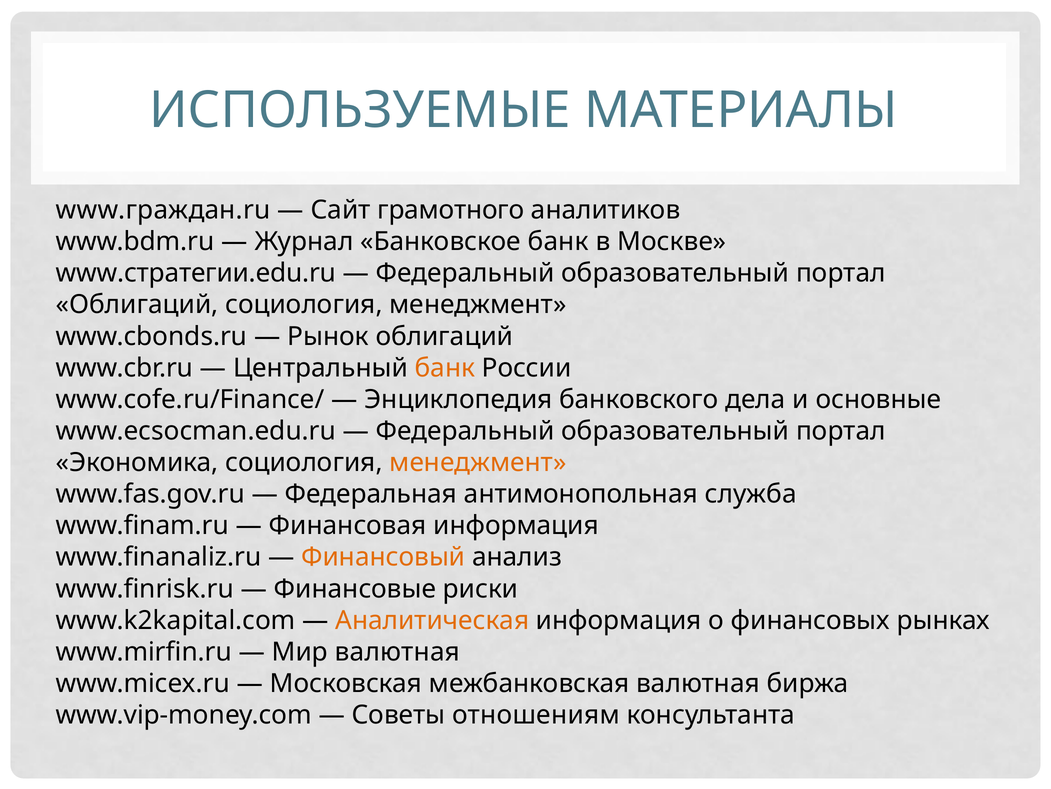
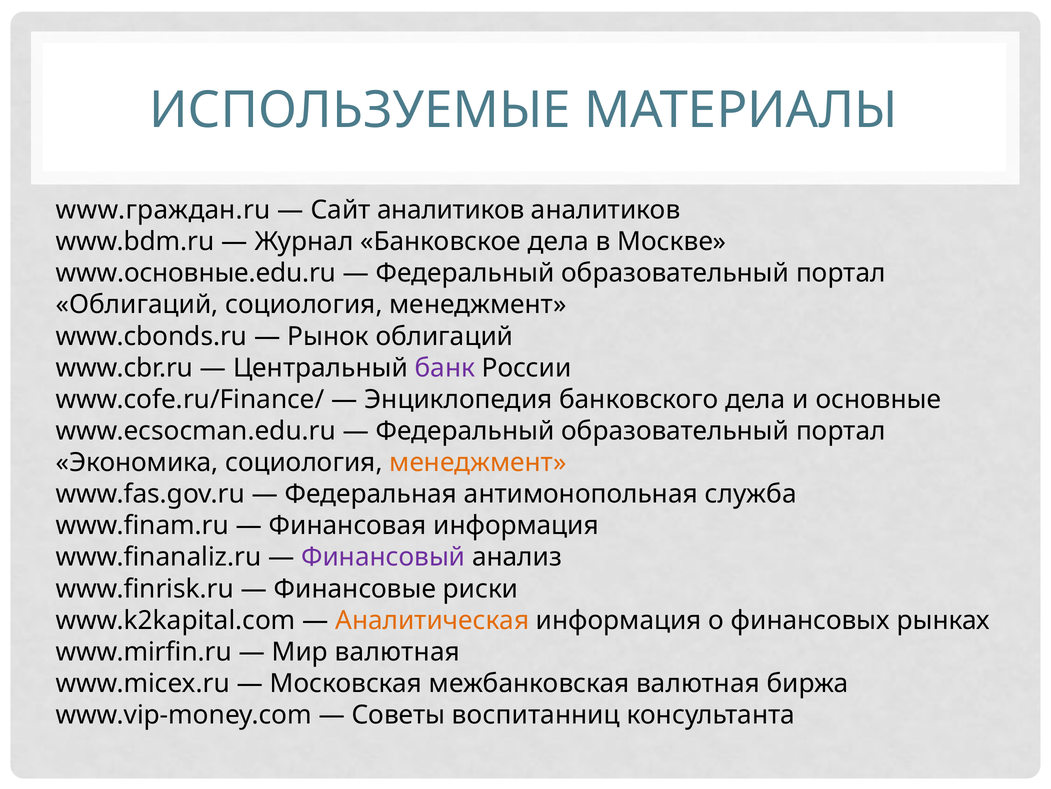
Сайт грамотного: грамотного -> аналитиков (451, 210)
Банковское банк: банк -> дела (558, 241)
www.стратегии.edu.ru: www.стратегии.edu.ru -> www.основные.edu.ru (196, 273)
банк colour: orange -> purple (445, 368)
Финансовый colour: orange -> purple (383, 557)
отношениям: отношениям -> воспитанниц (536, 714)
